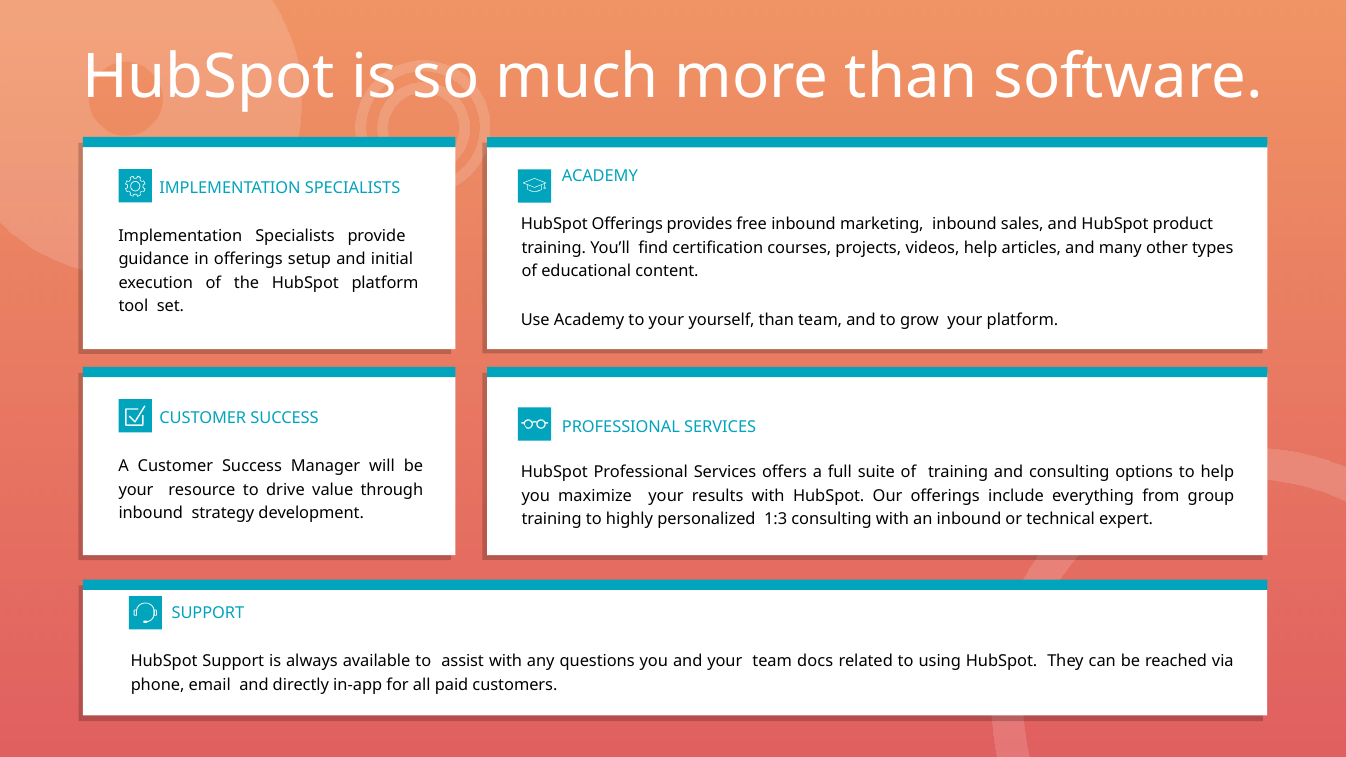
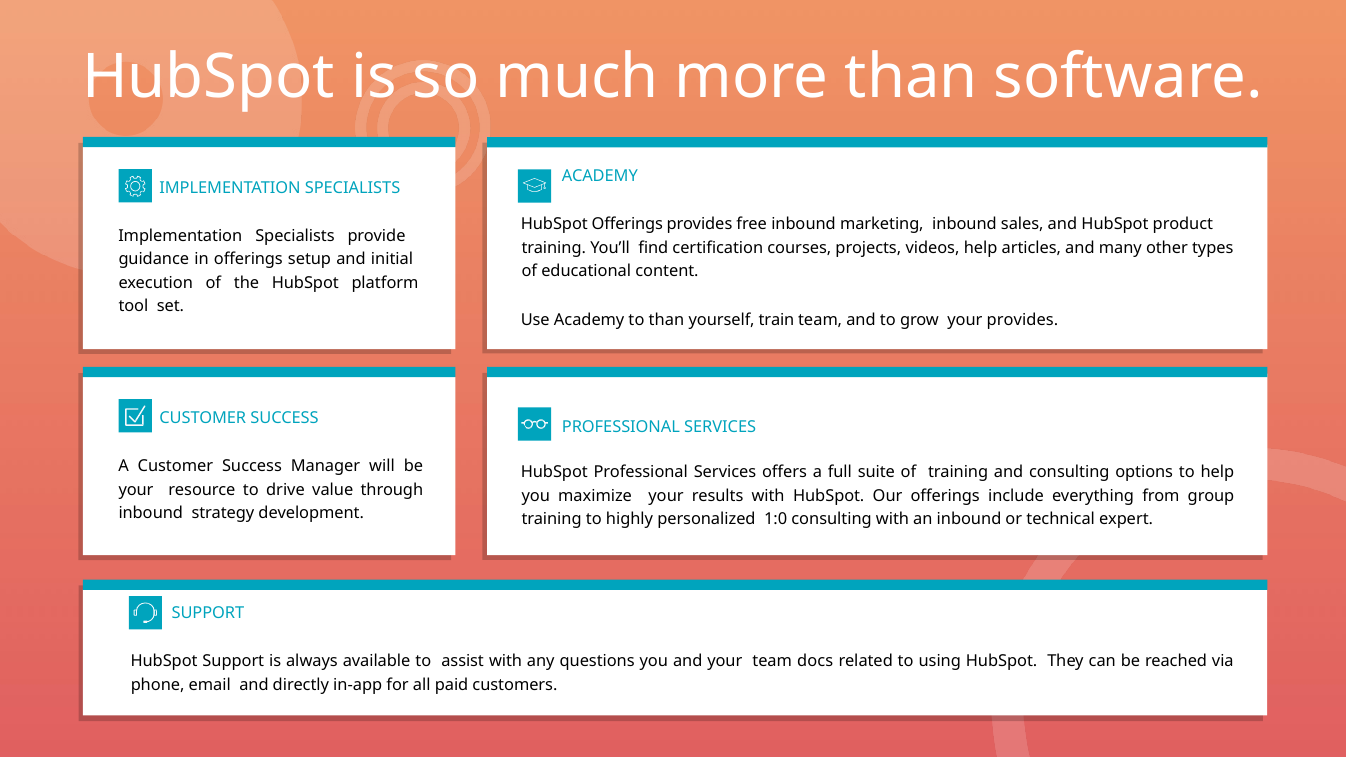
to your: your -> than (666, 320)
yourself than: than -> train (776, 320)
your platform: platform -> provides (1022, 320)
1:3: 1:3 -> 1:0 (776, 519)
